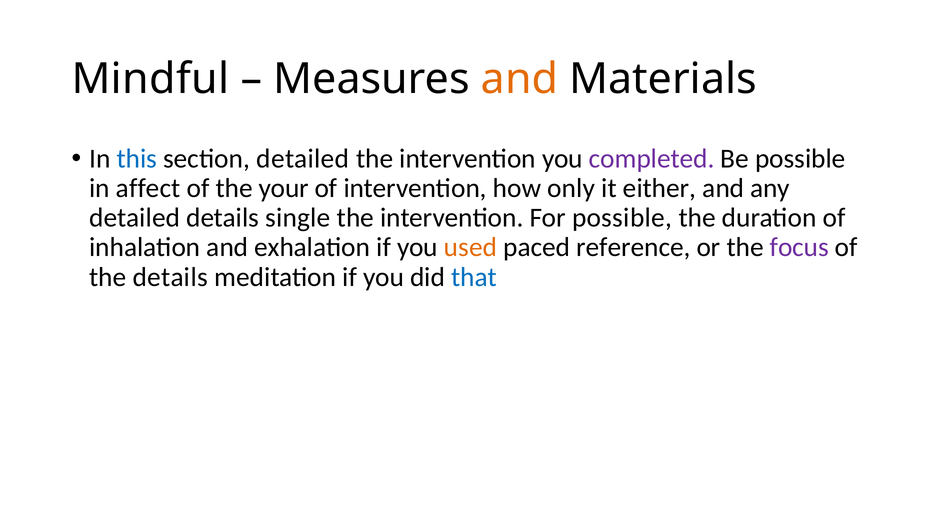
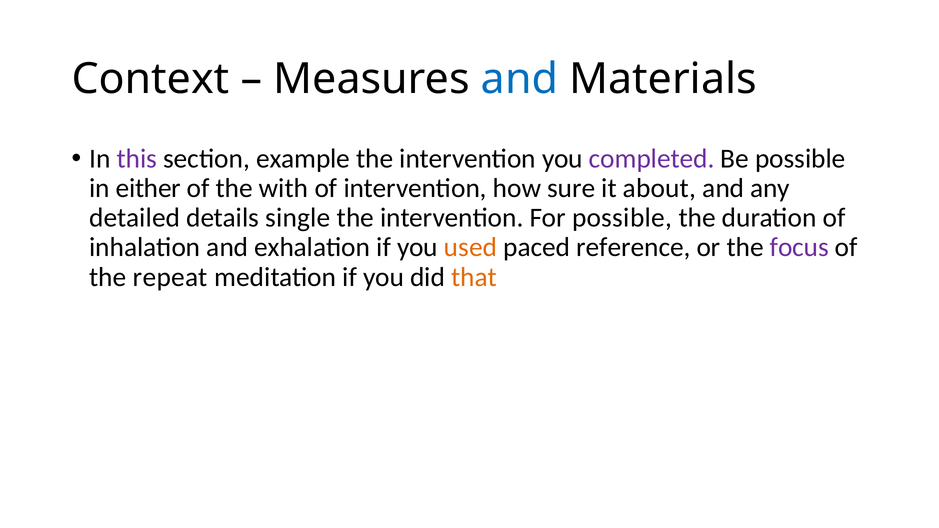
Mindful: Mindful -> Context (151, 79)
and colour: orange -> blue (519, 79)
this colour: blue -> purple (137, 159)
section detailed: detailed -> example (303, 159)
affect: affect -> either (148, 188)
your: your -> with (284, 188)
only: only -> sure (571, 188)
either: either -> about (660, 188)
the details: details -> repeat (170, 277)
that colour: blue -> orange (474, 277)
